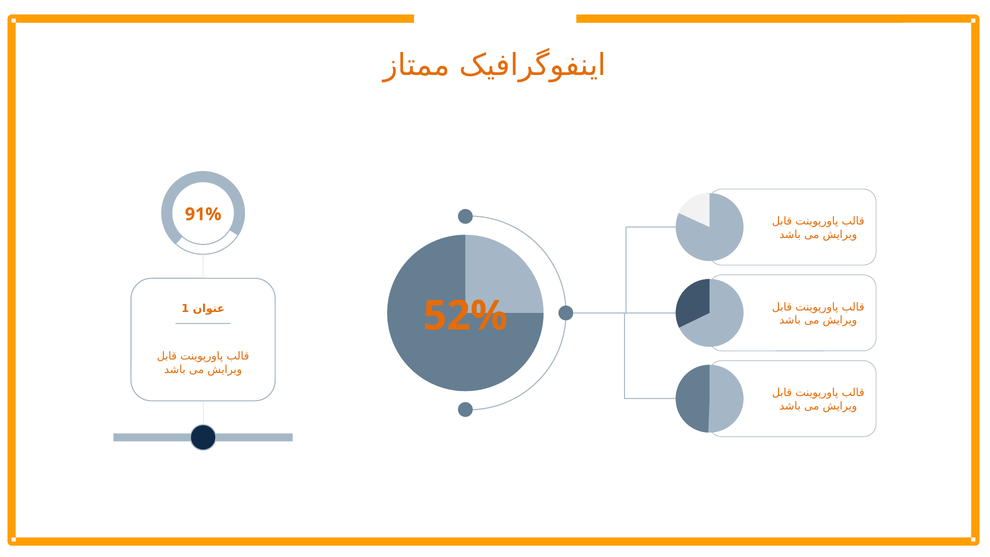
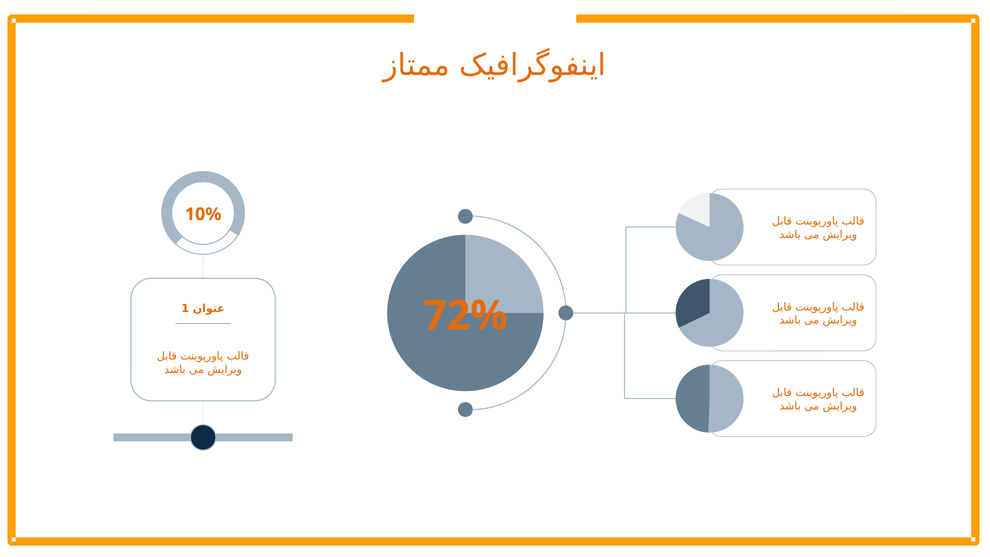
91%: 91% -> 10% (203, 214)
52%: 52% -> 72% (465, 316)
